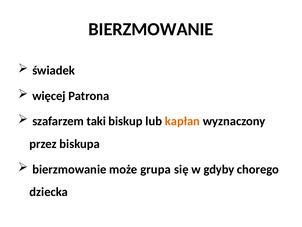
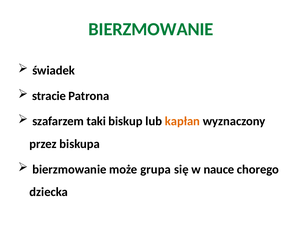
BIERZMOWANIE colour: black -> green (151, 29)
więcej: więcej -> stracie (49, 96)
gdyby: gdyby -> nauce (219, 169)
